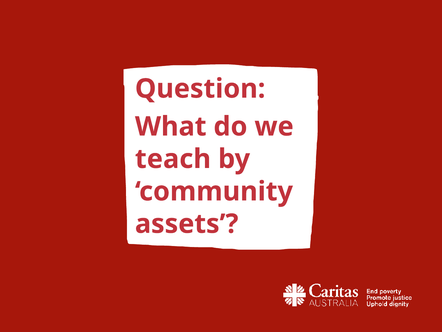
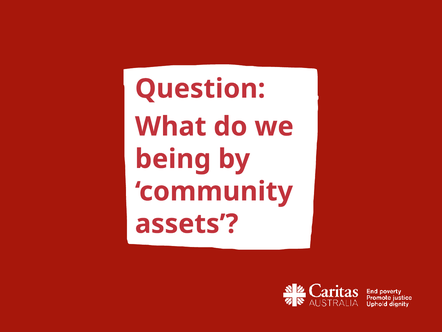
teach: teach -> being (173, 159)
